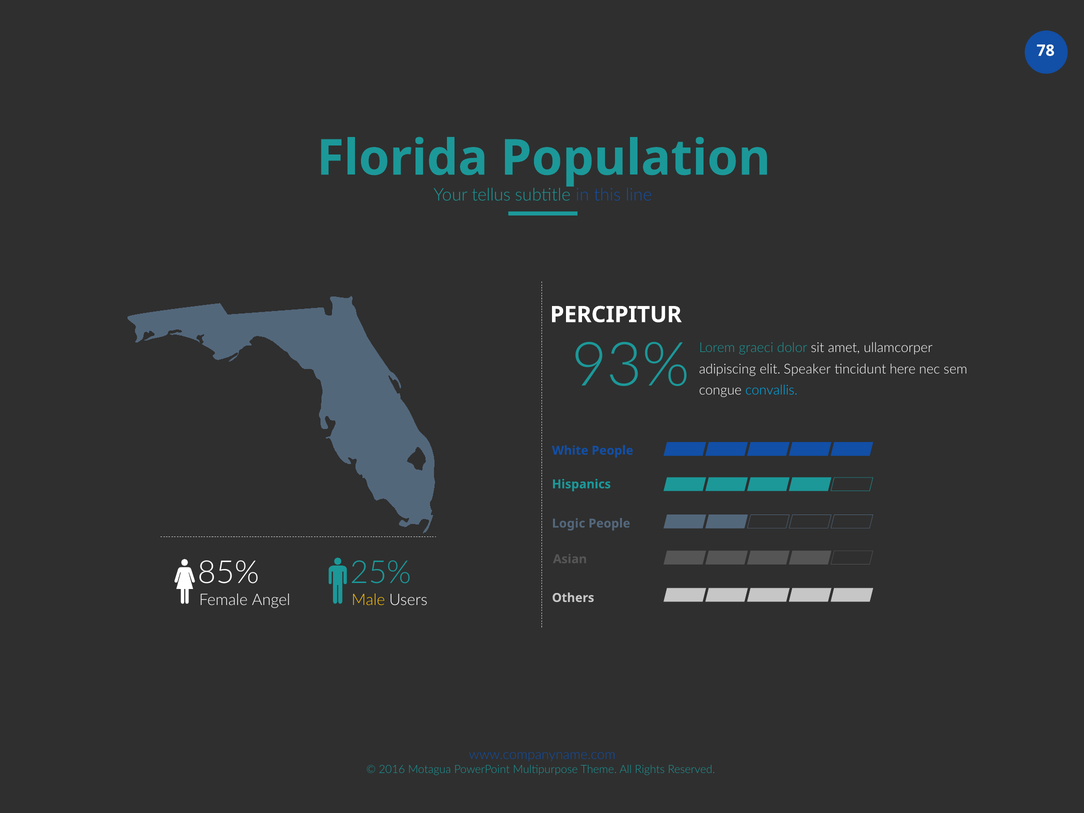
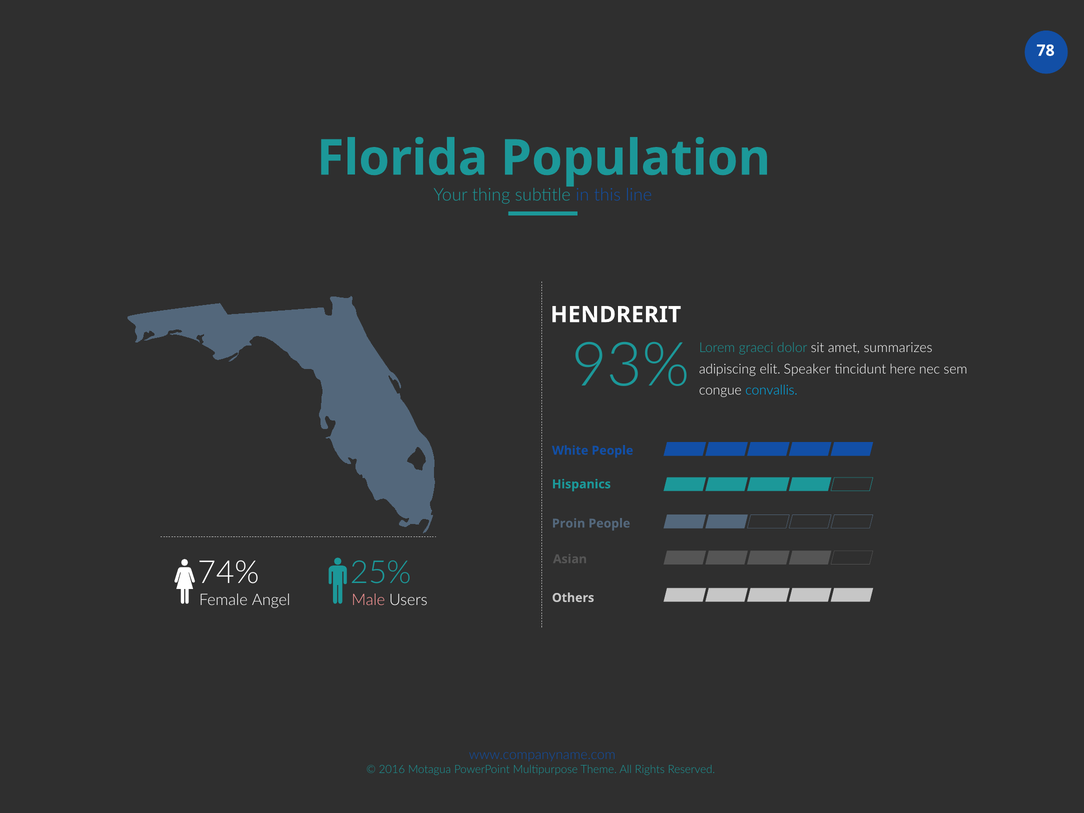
tellus: tellus -> thing (491, 195)
PERCIPITUR: PERCIPITUR -> HENDRERIT (616, 315)
ullamcorper: ullamcorper -> summarizes (898, 348)
Logic: Logic -> Proin (569, 523)
85%: 85% -> 74% (229, 573)
Male colour: yellow -> pink (368, 600)
